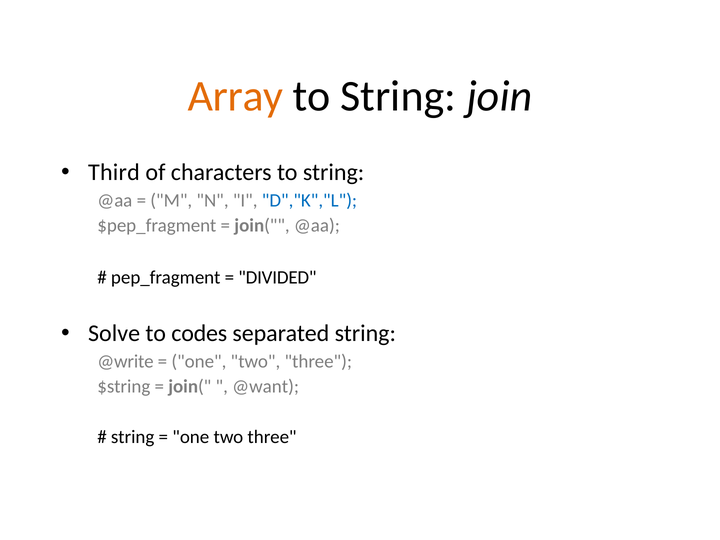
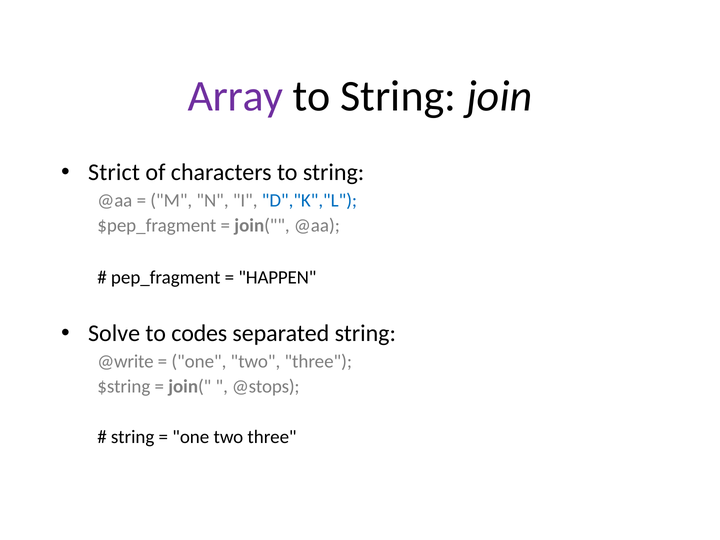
Array colour: orange -> purple (235, 96)
Third: Third -> Strict (114, 172)
DIVIDED: DIVIDED -> HAPPEN (277, 277)
@want: @want -> @stops (266, 387)
